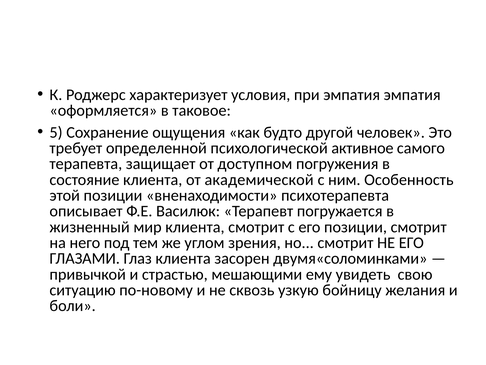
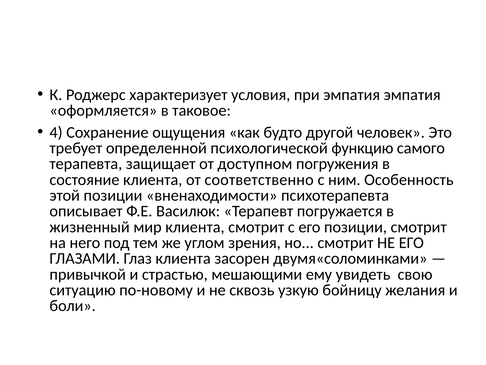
5: 5 -> 4 (56, 132)
активное: активное -> функцию (362, 148)
академической: академической -> соответственно (259, 179)
